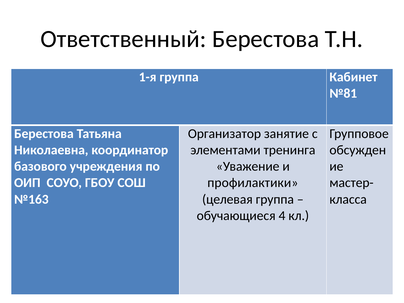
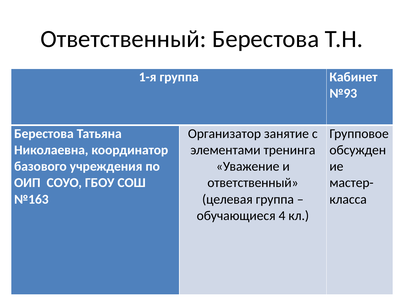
№81: №81 -> №93 (343, 94)
профилактики: профилактики -> ответственный (253, 183)
